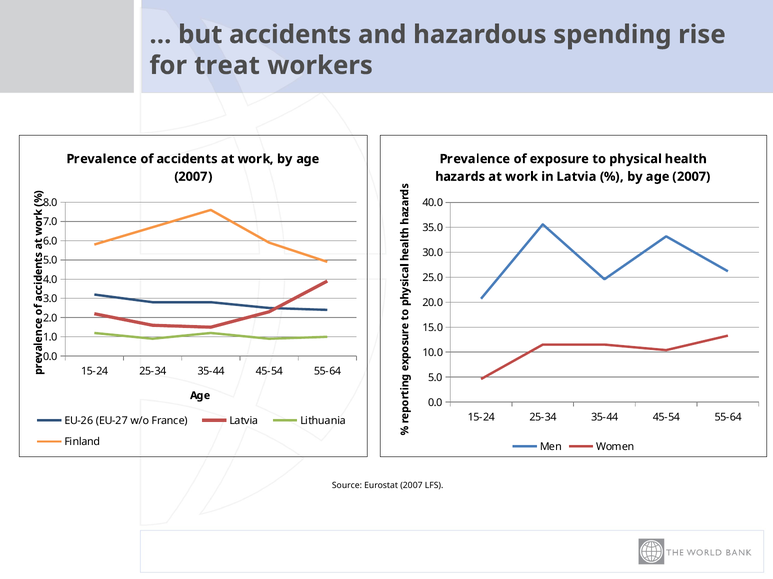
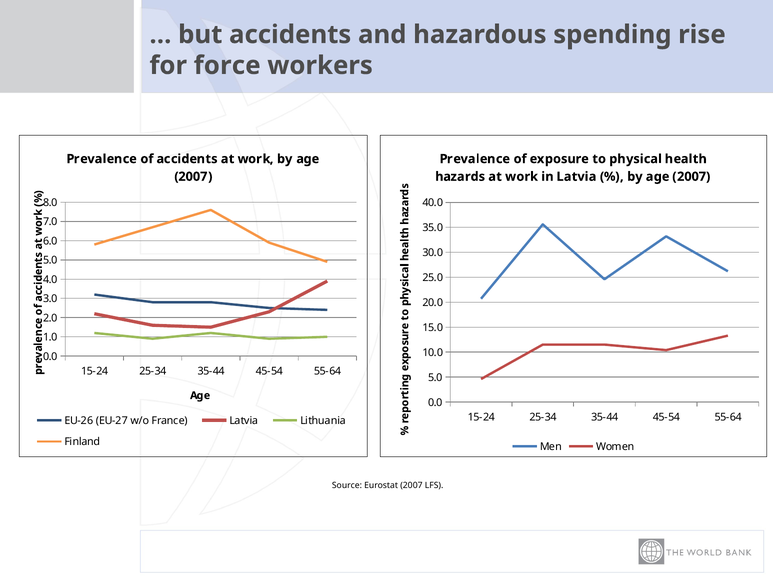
treat: treat -> force (227, 66)
